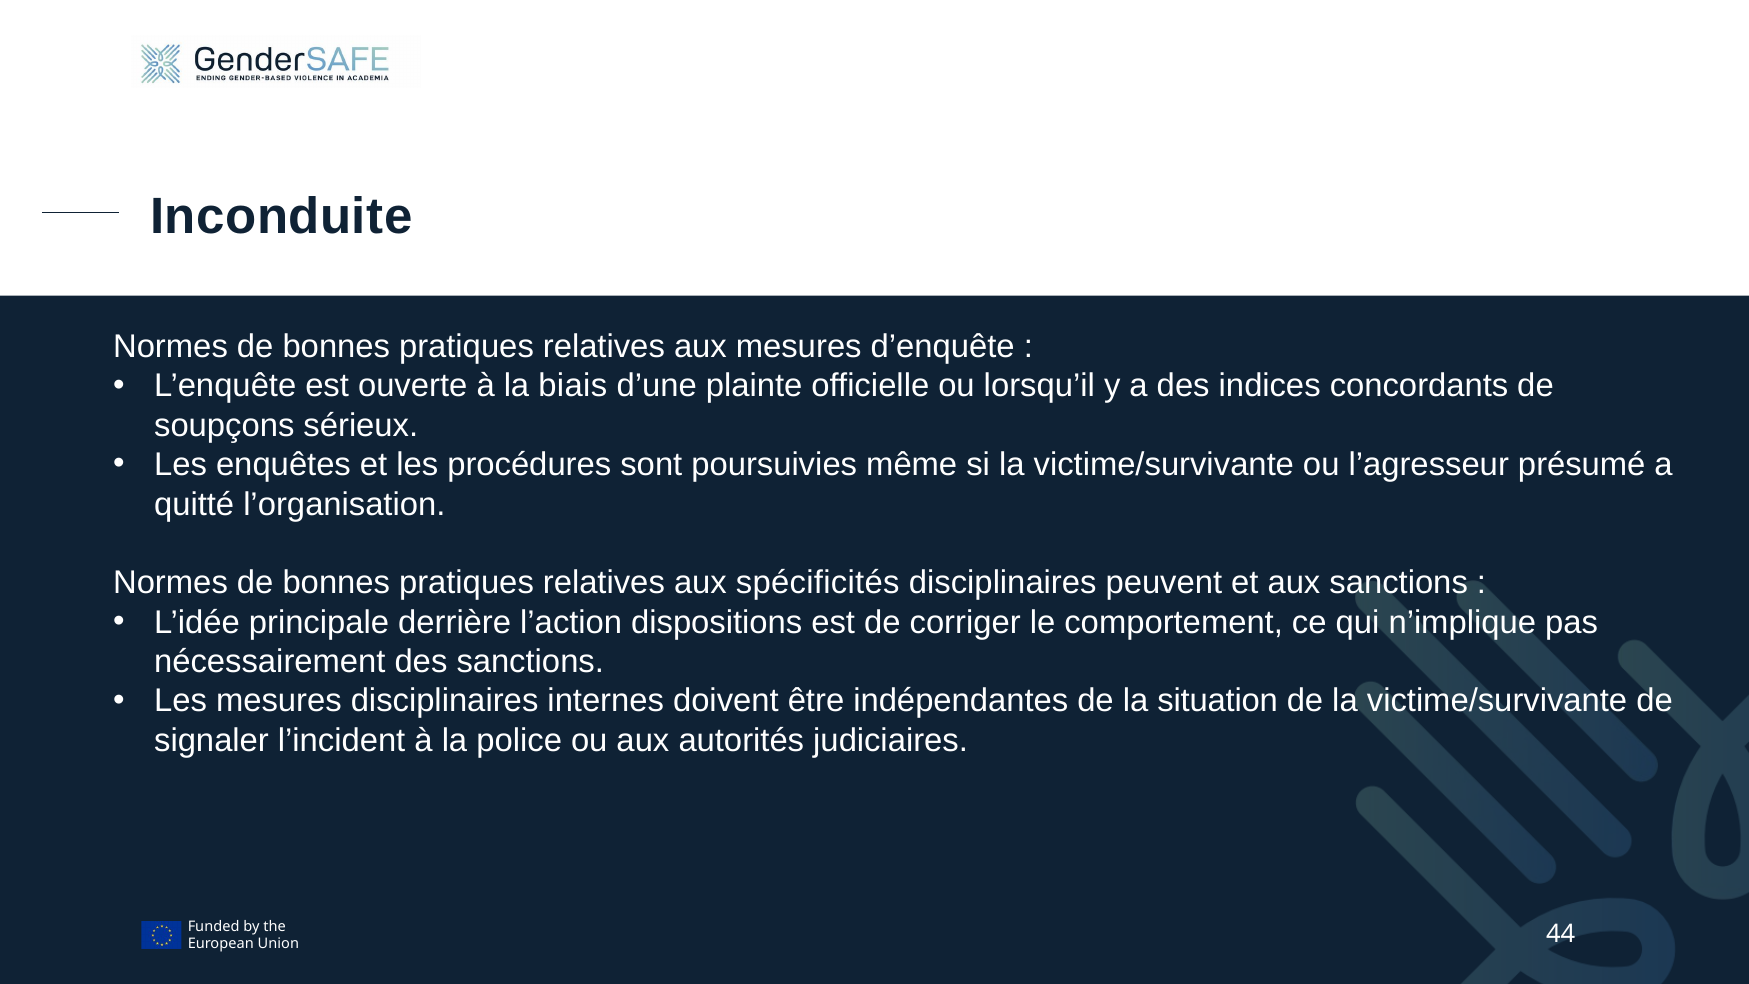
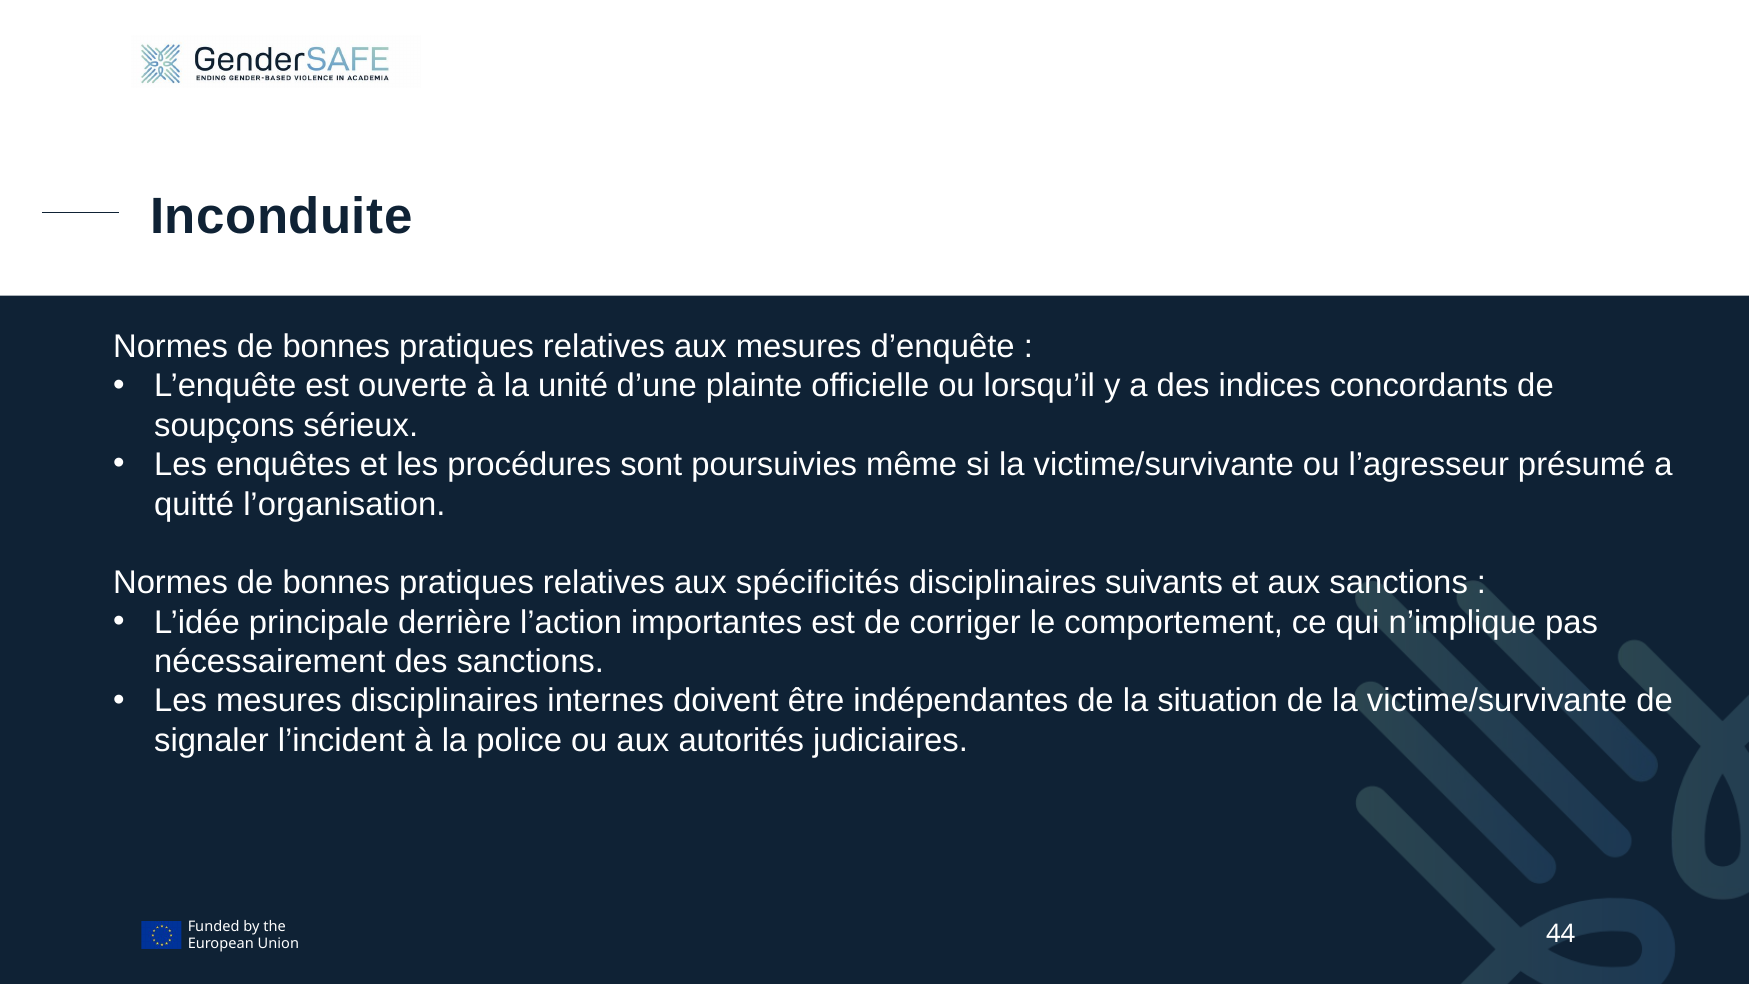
biais: biais -> unité (573, 386)
peuvent: peuvent -> suivants (1164, 583)
dispositions: dispositions -> importantes (717, 622)
